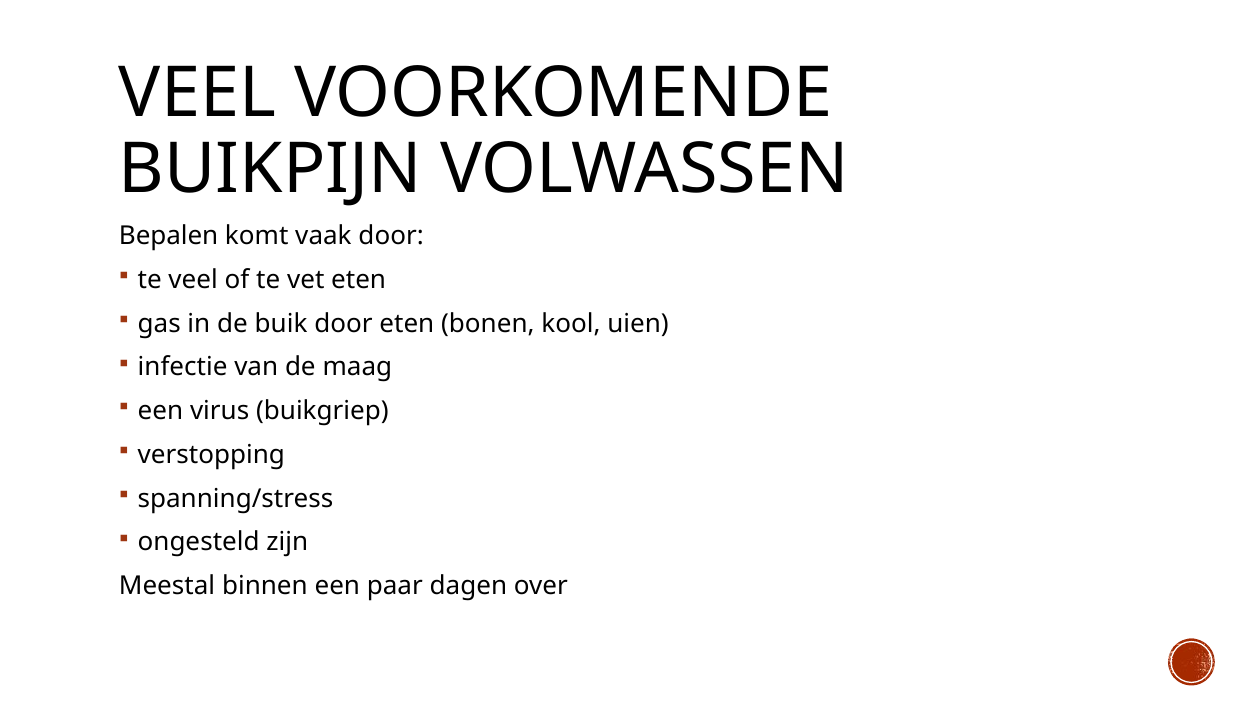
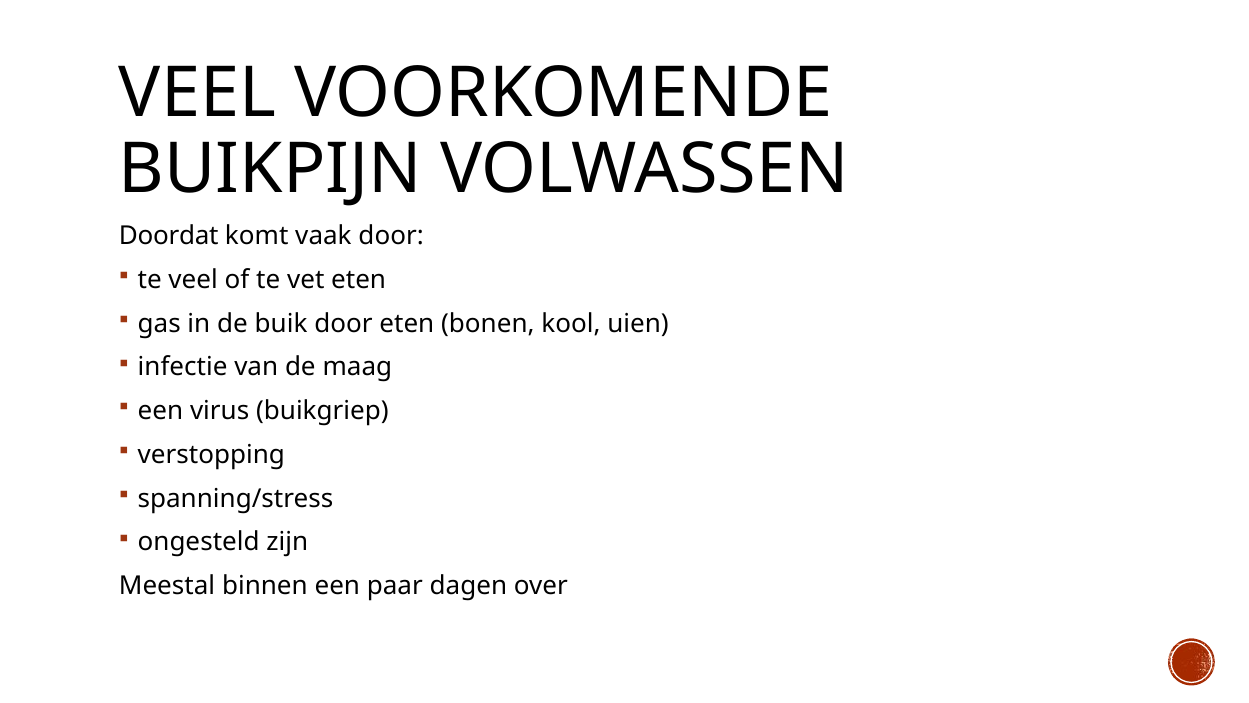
Bepalen: Bepalen -> Doordat (169, 236)
